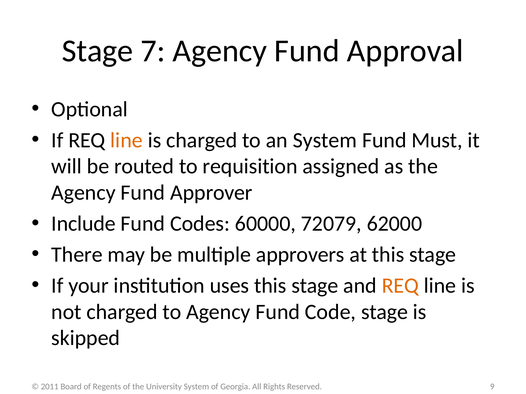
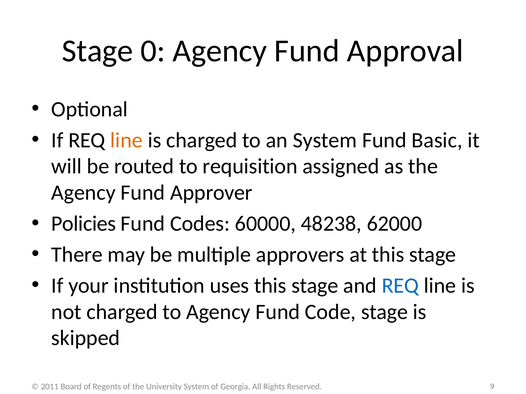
7: 7 -> 0 (153, 51)
Must: Must -> Basic (437, 140)
Include: Include -> Policies (84, 224)
72079: 72079 -> 48238 (331, 224)
REQ colour: orange -> blue (400, 286)
